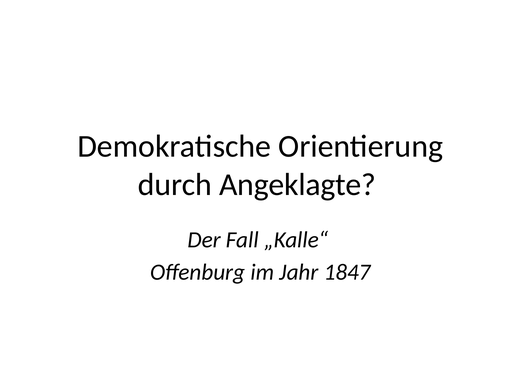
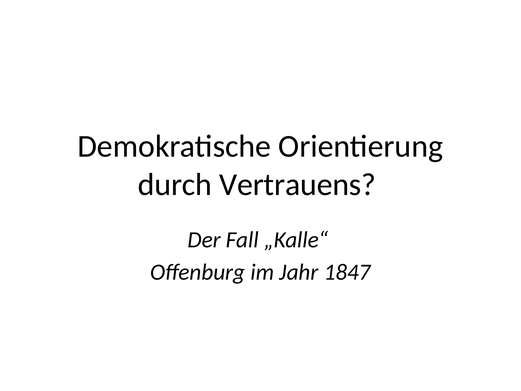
Angeklagte: Angeklagte -> Vertrauens (298, 185)
